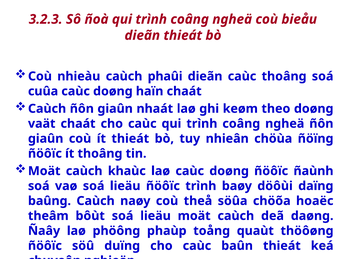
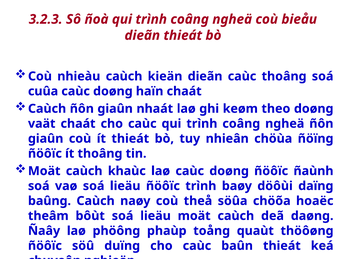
phaûi: phaûi -> kieän (165, 76)
